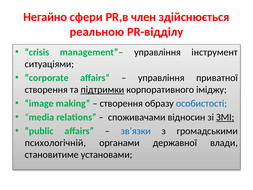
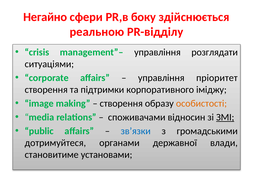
член: член -> боку (144, 17)
інструмент: інструмент -> розглядати (215, 52)
приватної: приватної -> пріоритет (217, 78)
підтримки underline: present -> none (102, 90)
особистості colour: blue -> orange (201, 103)
психологічній: психологічній -> дотримуйтеся (55, 143)
